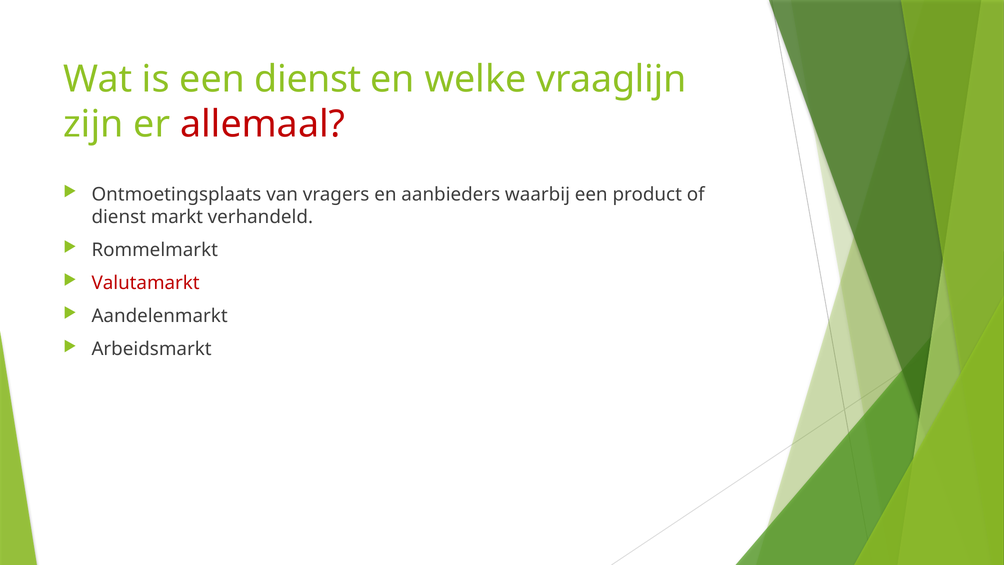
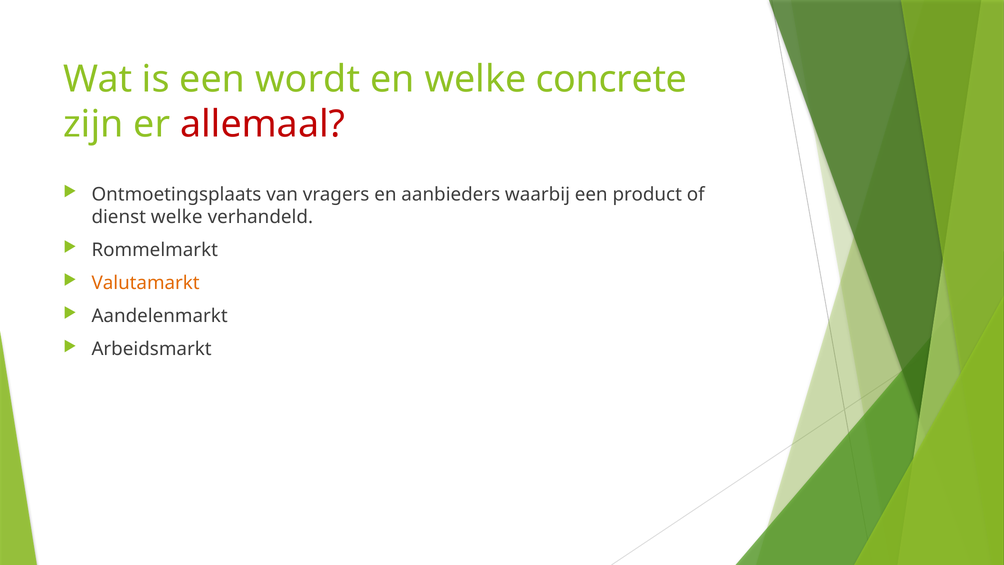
een dienst: dienst -> wordt (308, 79)
vraaglijn: vraaglijn -> concrete (611, 79)
dienst markt: markt -> welke (177, 217)
Valutamarkt colour: red -> orange (146, 283)
